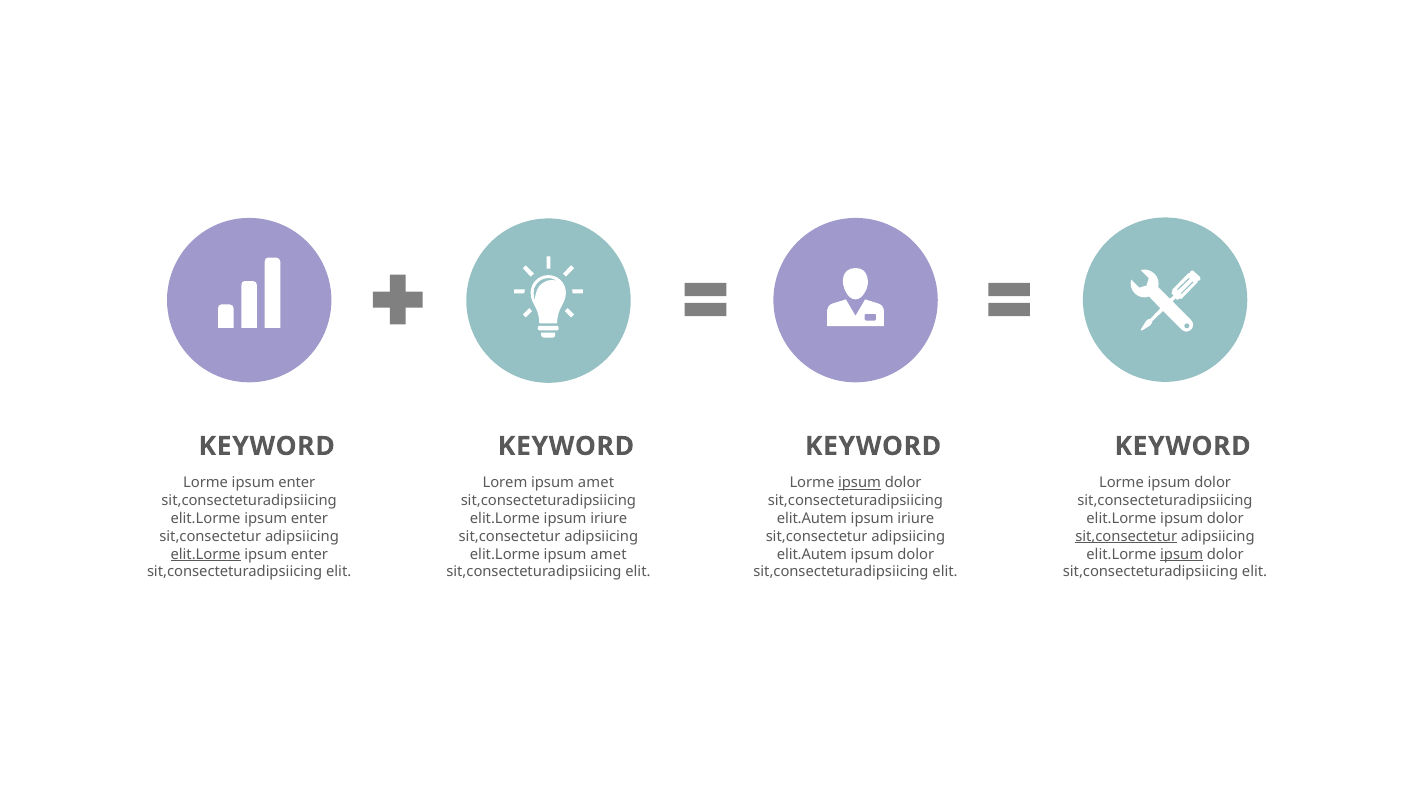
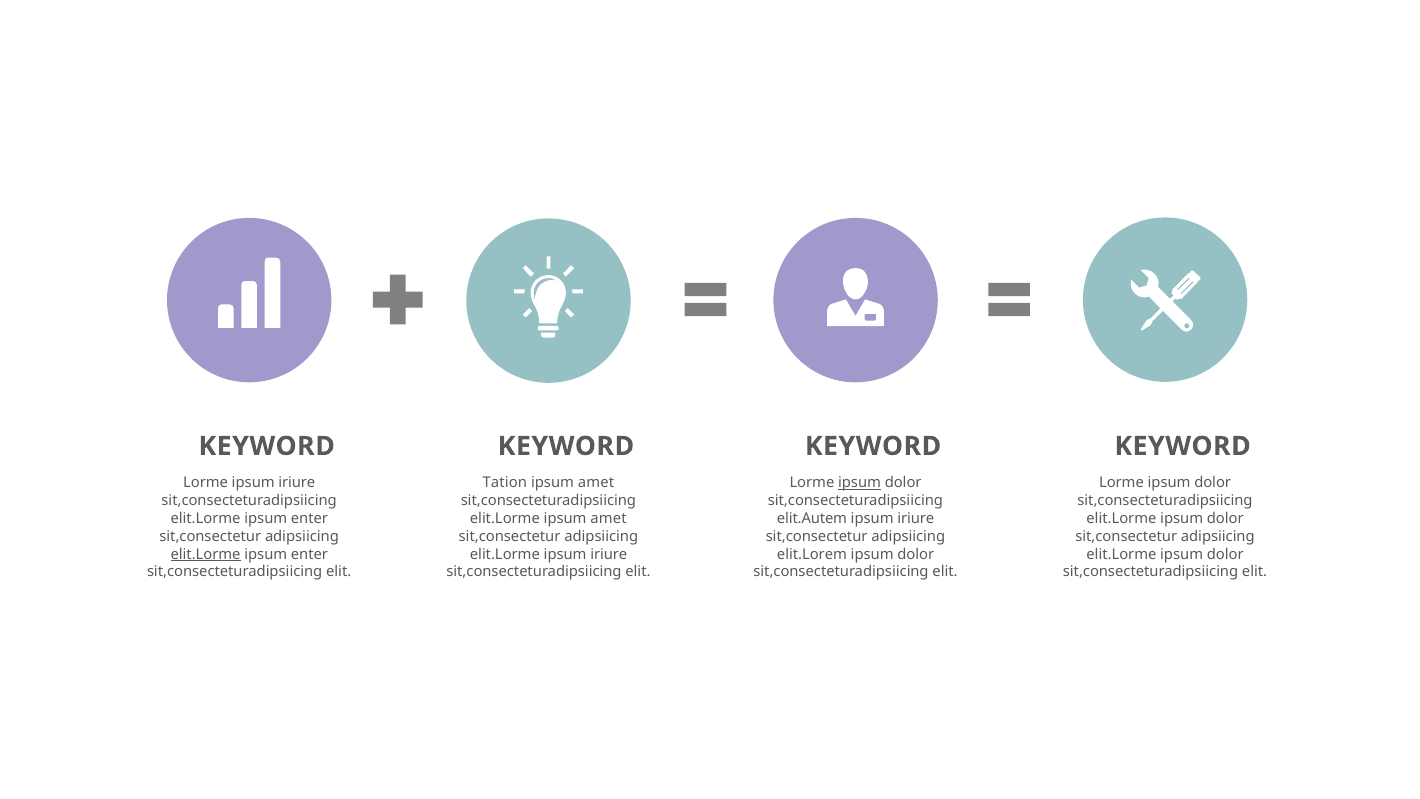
Lorme ipsum enter: enter -> iriure (297, 483)
Lorem: Lorem -> Tation (505, 483)
elit.Lorme ipsum iriure: iriure -> amet (609, 519)
sit,consectetur underline: present -> none (1126, 536)
elit.Lorme ipsum amet: amet -> iriure (609, 554)
elit.Autem: elit.Autem -> elit.Lorem (812, 554)
ipsum underline: present -> none (1182, 554)
